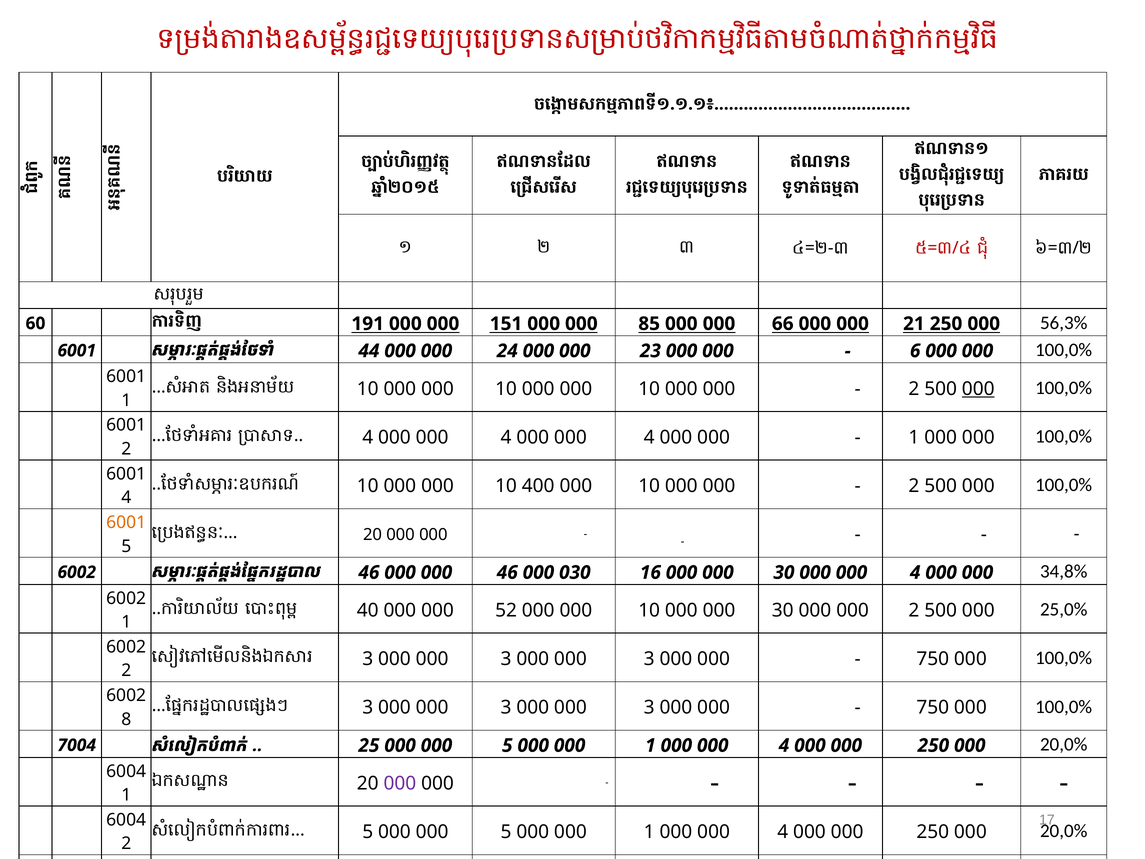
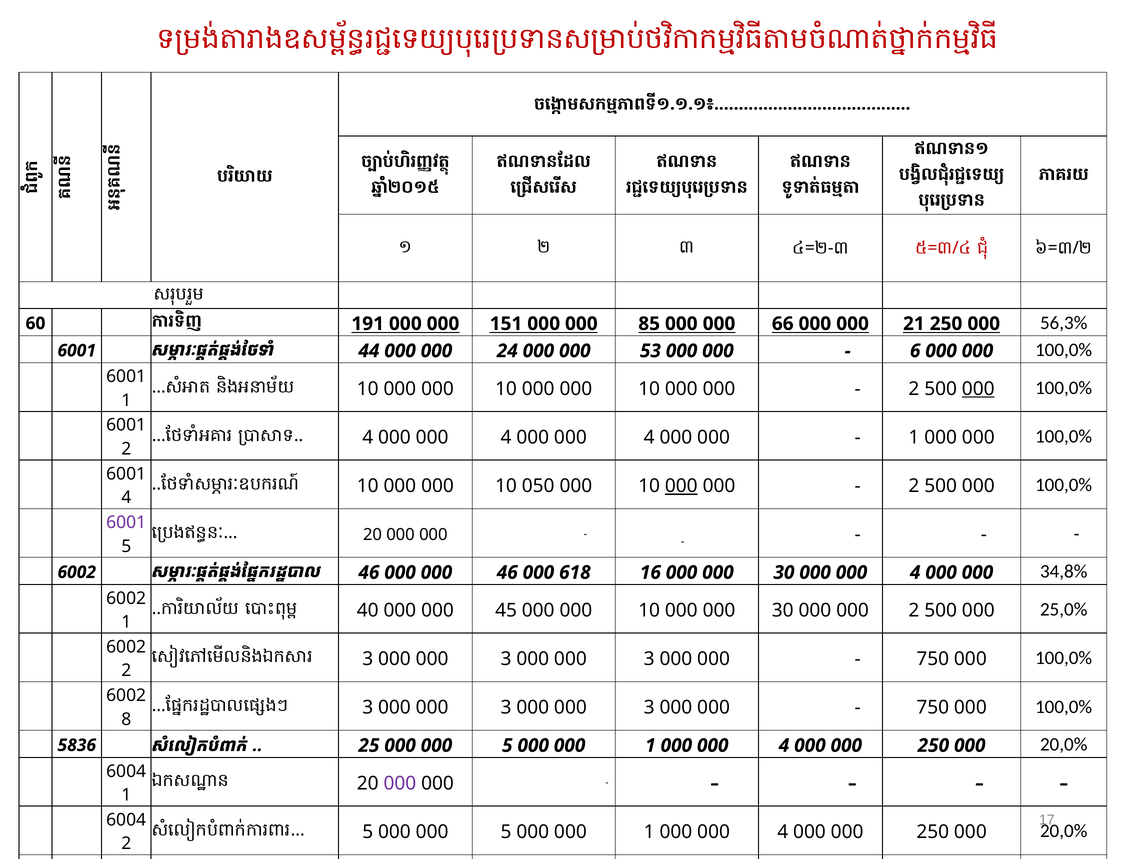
23: 23 -> 53 (650, 351)
400: 400 -> 050 (538, 486)
000 underline: none -> present (681, 486)
6001 colour: orange -> purple (126, 522)
030: 030 -> 618 (575, 572)
52: 52 -> 45 (506, 610)
7004: 7004 -> 5836 (77, 745)
